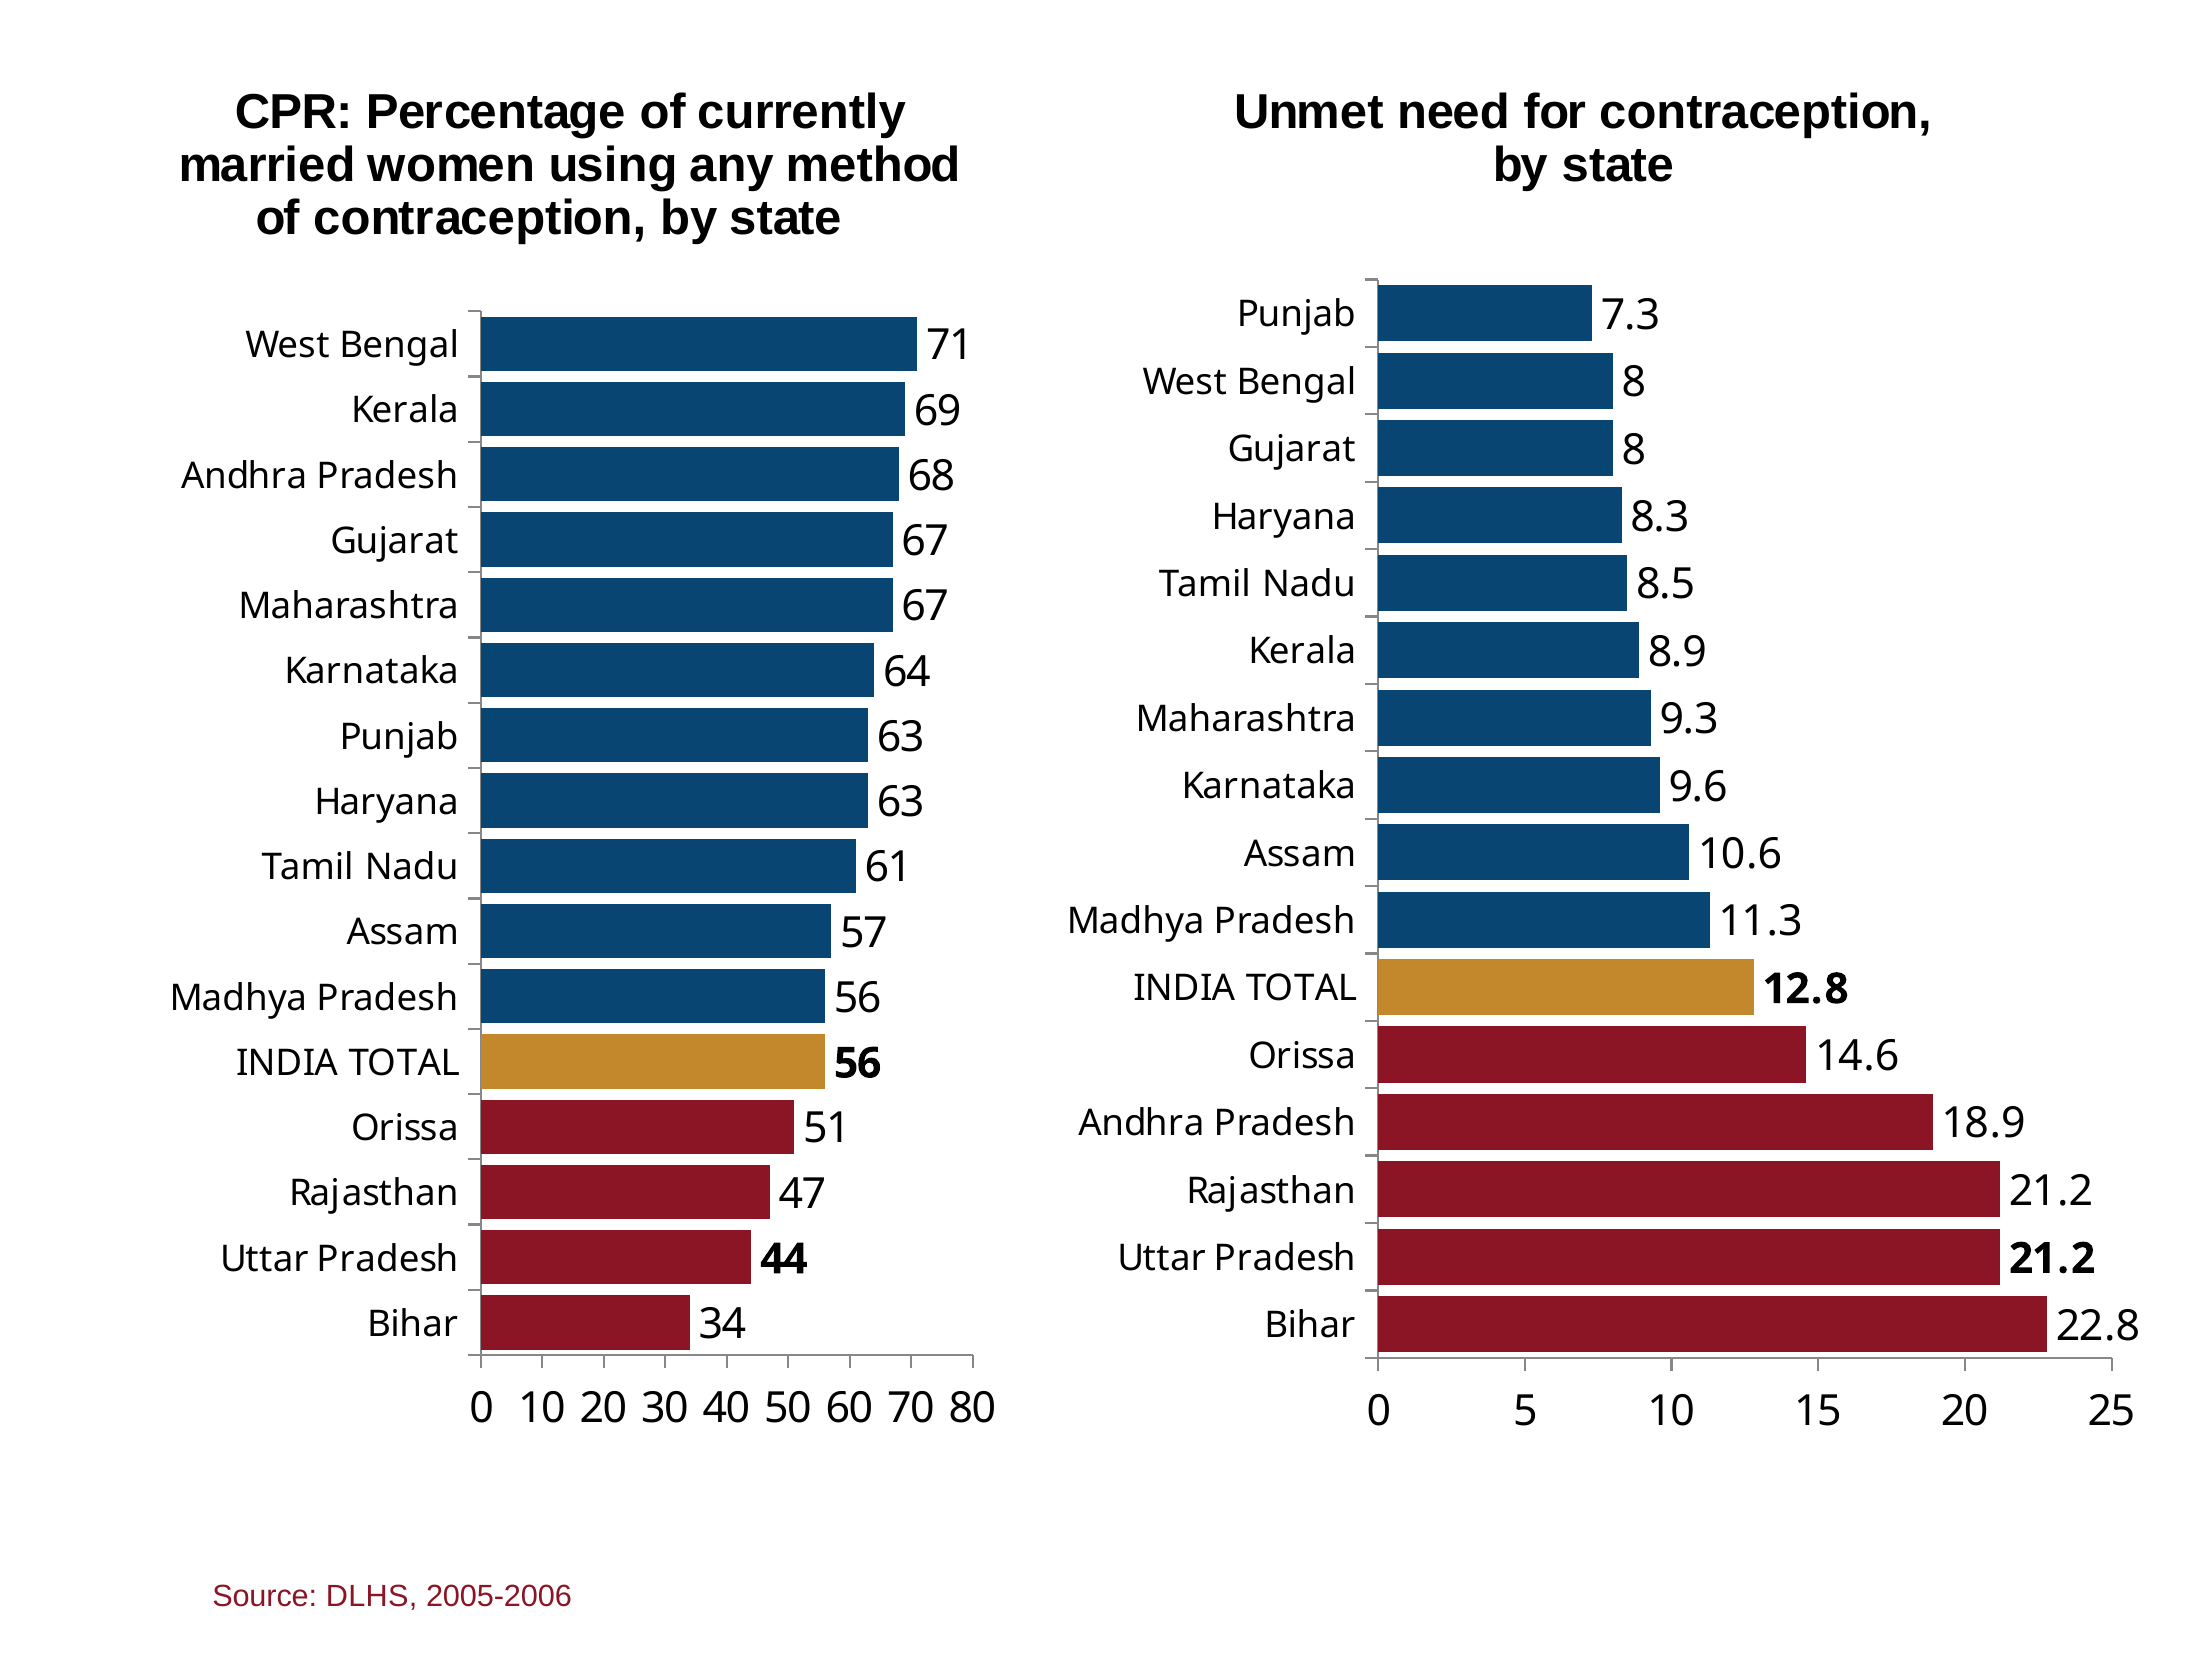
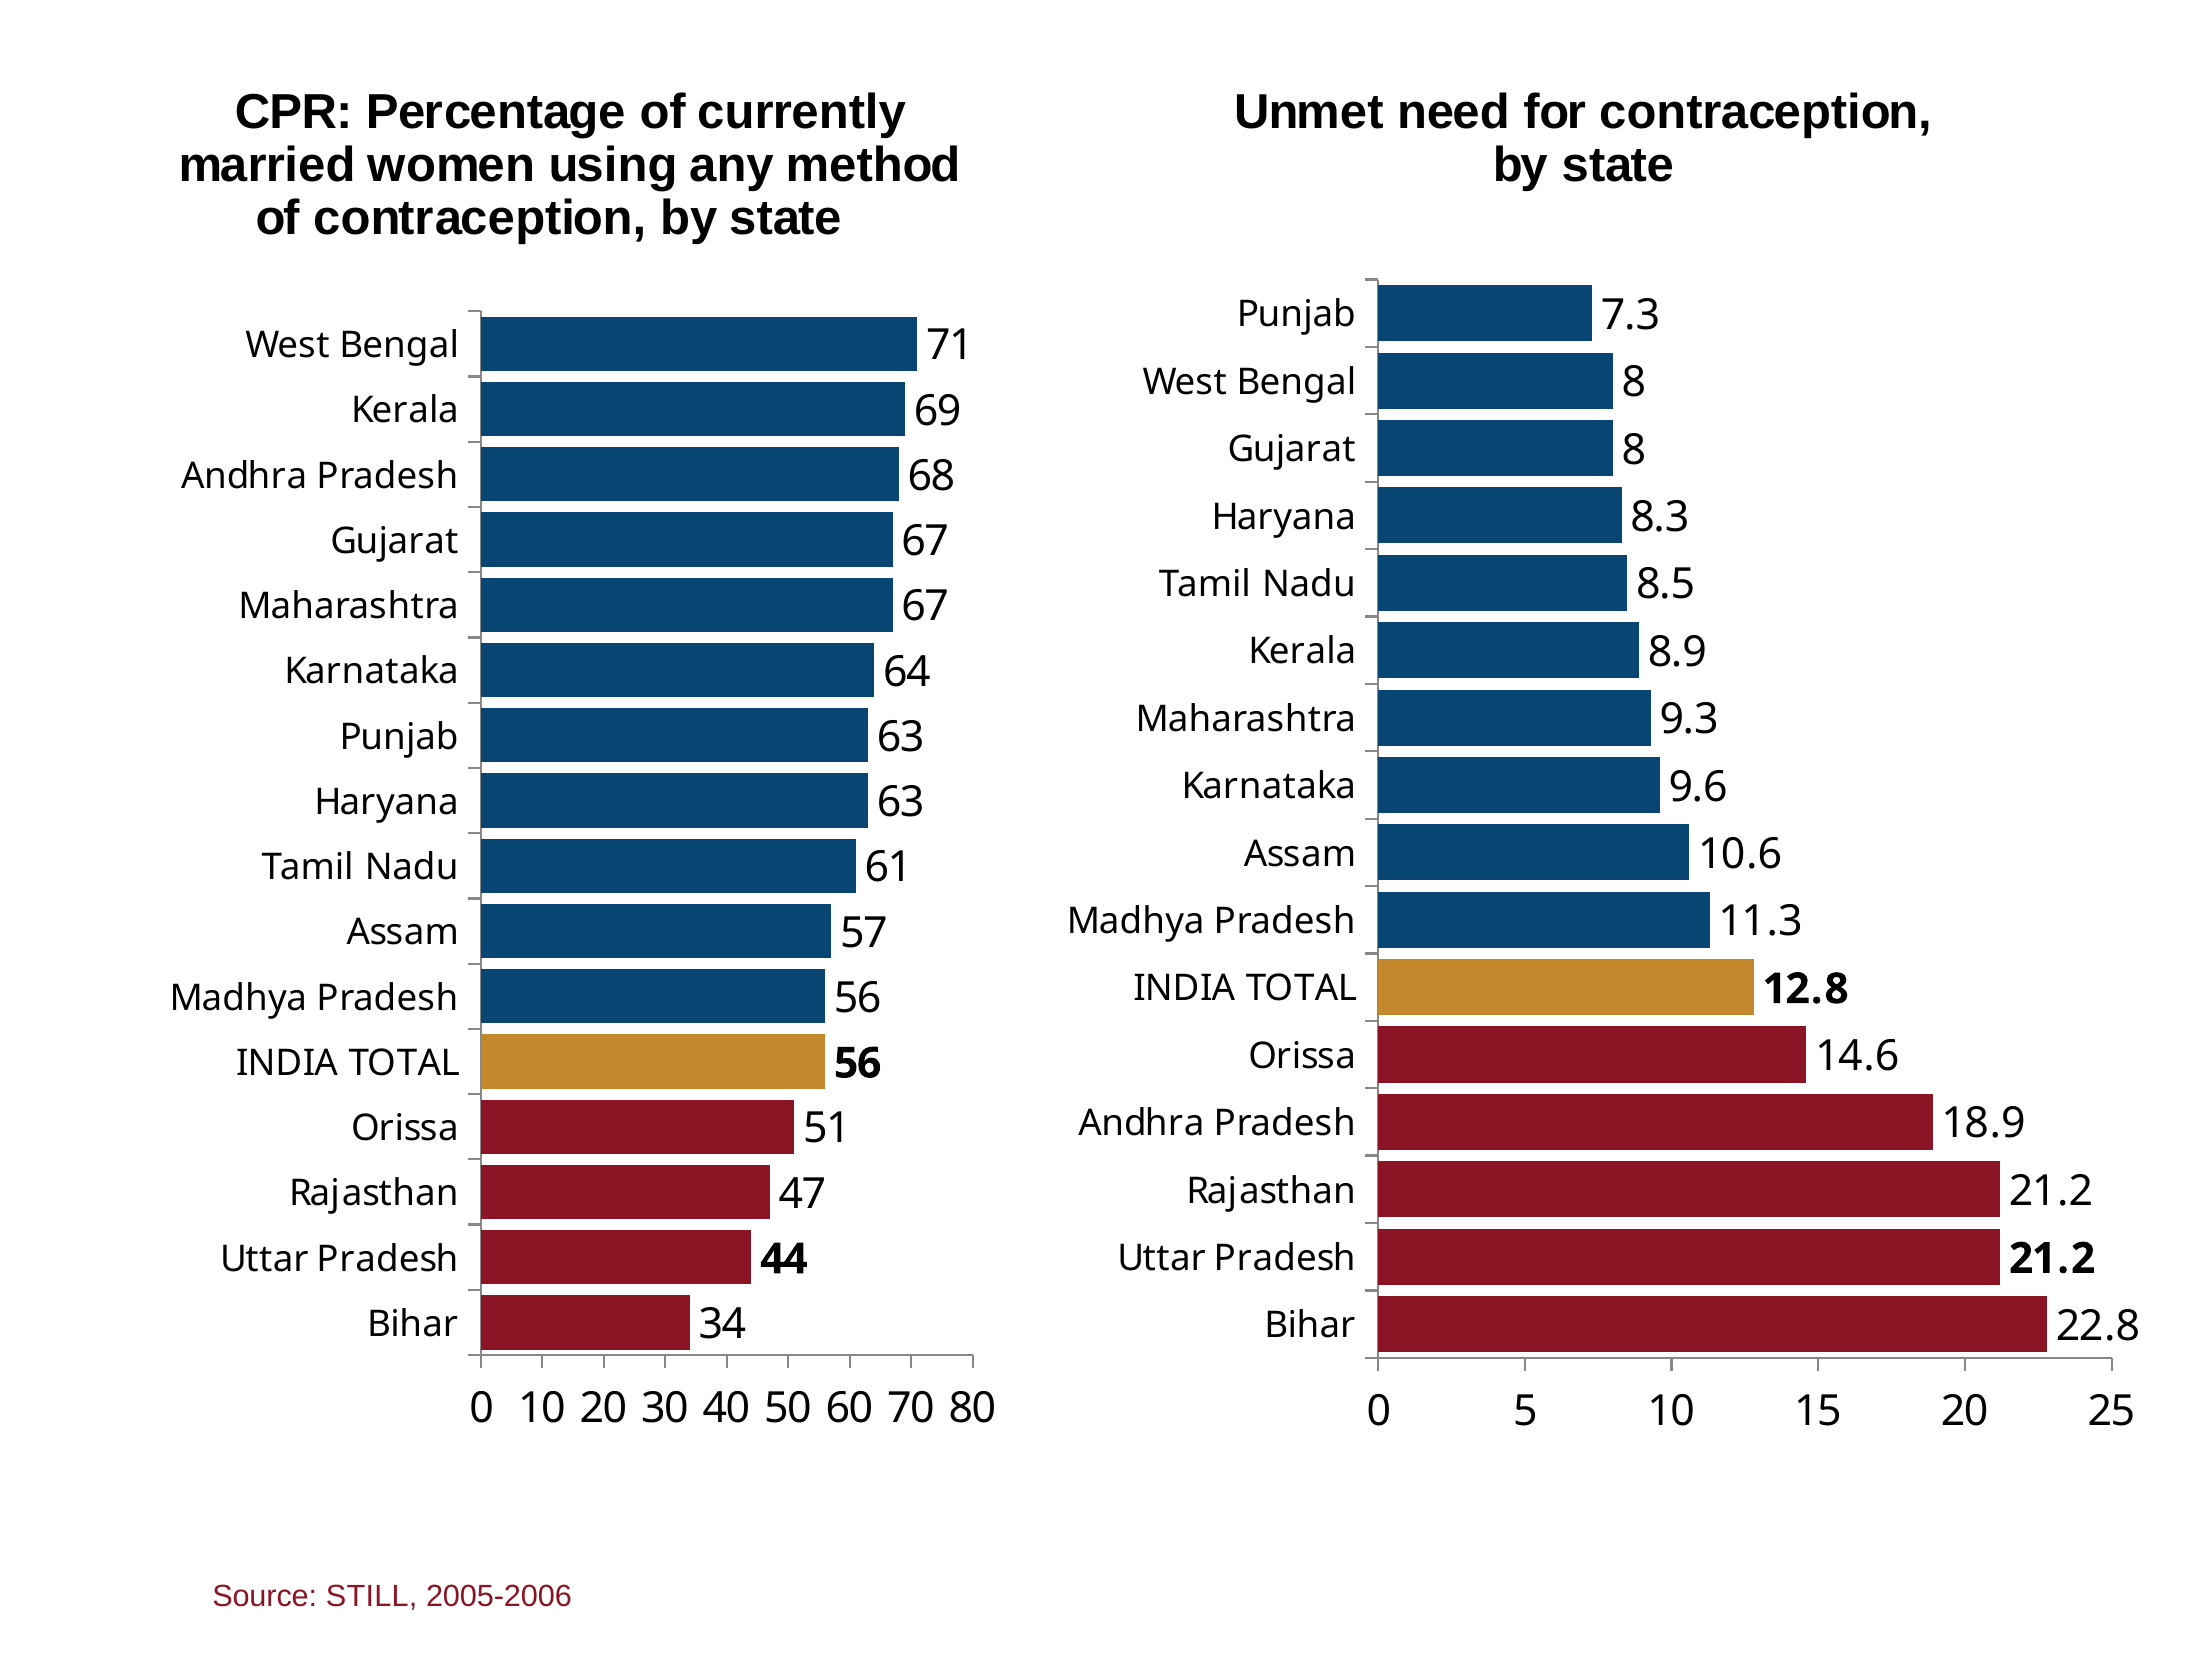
DLHS: DLHS -> STILL (372, 1596)
